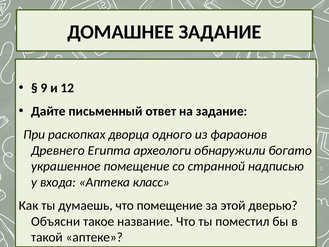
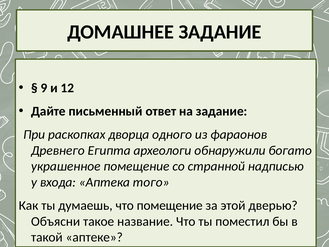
класс: класс -> того (151, 182)
